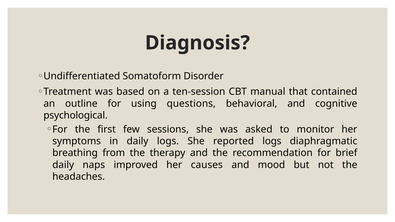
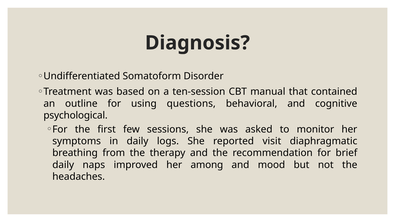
reported logs: logs -> visit (272, 141)
causes: causes -> among (207, 165)
